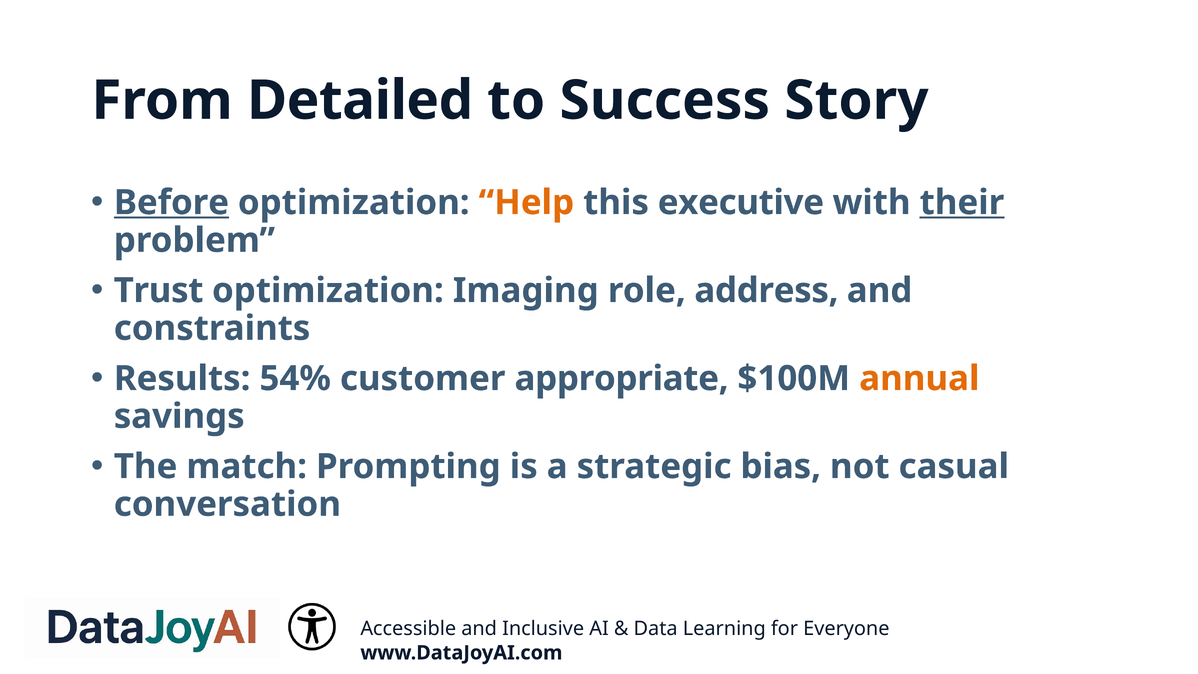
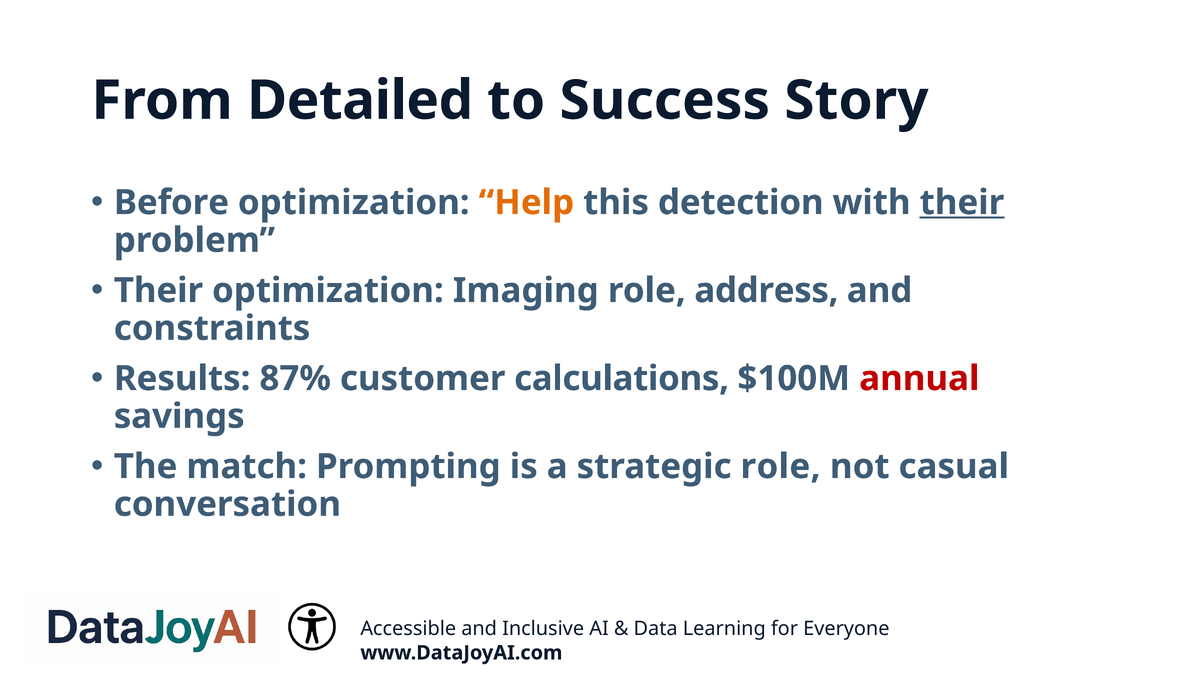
Before underline: present -> none (171, 203)
executive: executive -> detection (741, 203)
Trust: Trust -> Their (158, 291)
54%: 54% -> 87% (295, 378)
appropriate: appropriate -> calculations (622, 378)
annual colour: orange -> red (919, 378)
strategic bias: bias -> role (781, 466)
